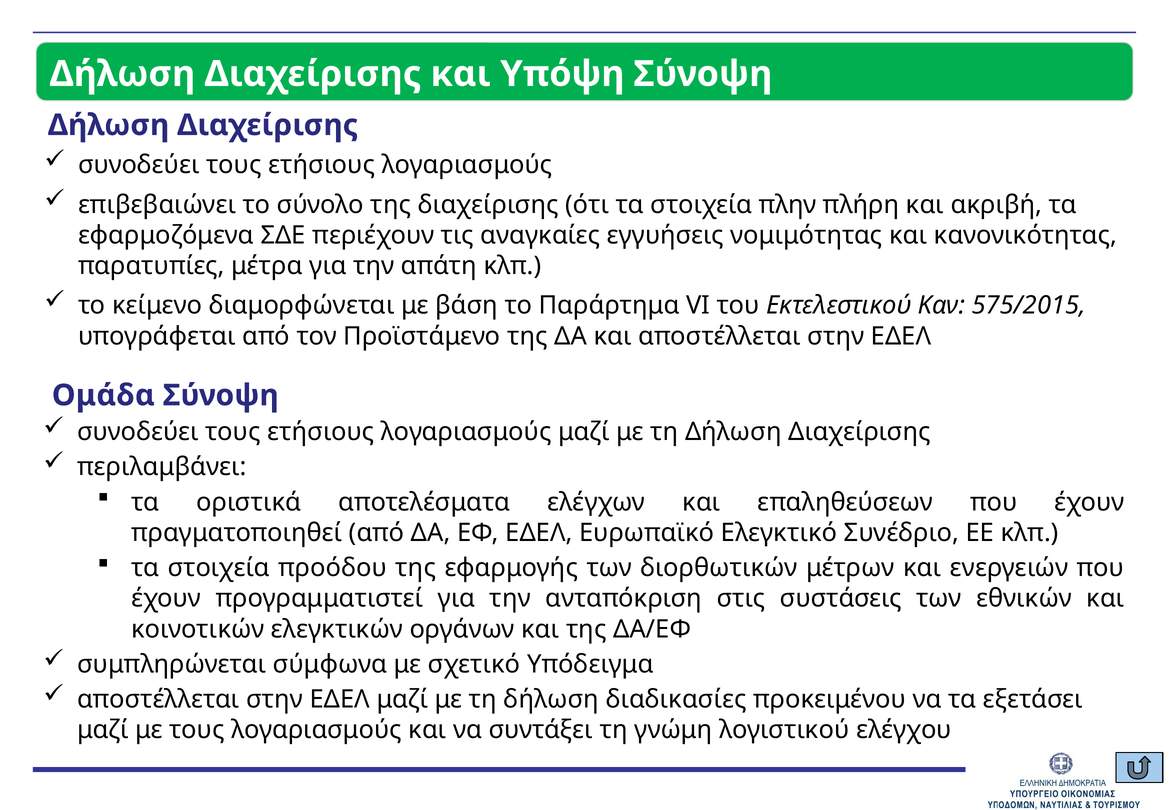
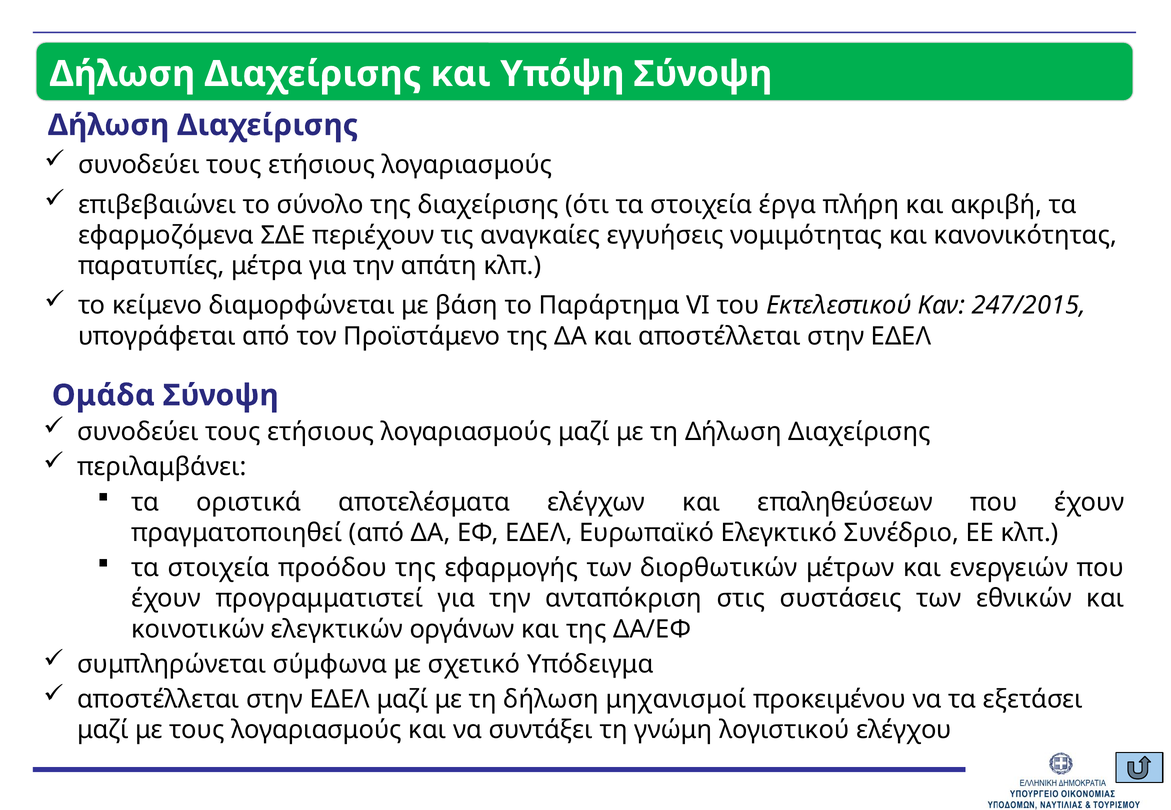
πλην: πλην -> έργα (788, 205)
575/2015: 575/2015 -> 247/2015 (1029, 306)
διαδικασίες: διαδικασίες -> μηχανισμοί (676, 700)
